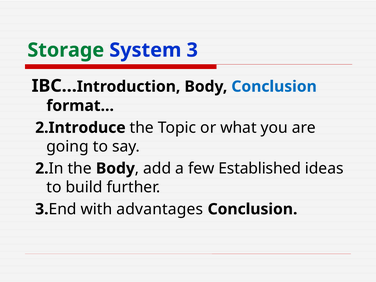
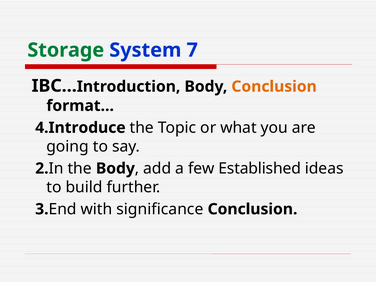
System 3: 3 -> 7 (192, 50)
Conclusion colour: blue -> orange (274, 87)
2.Introduce: 2.Introduce -> 4.Introduce (80, 128)
advantages: advantages -> significance (160, 209)
